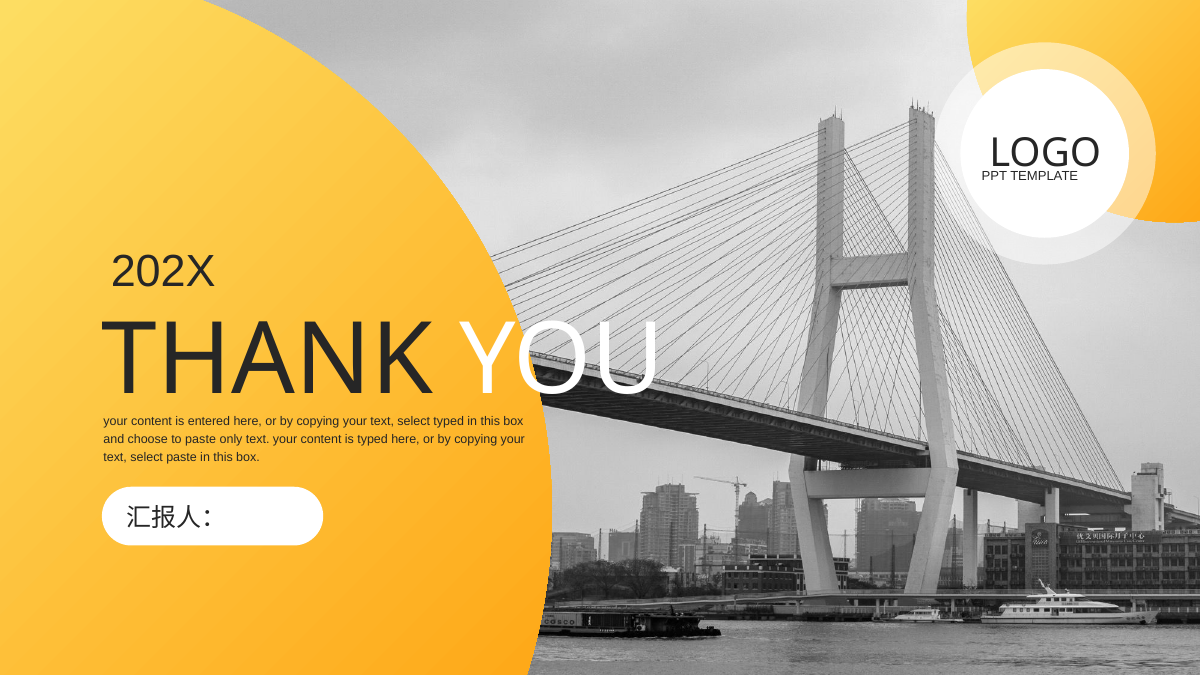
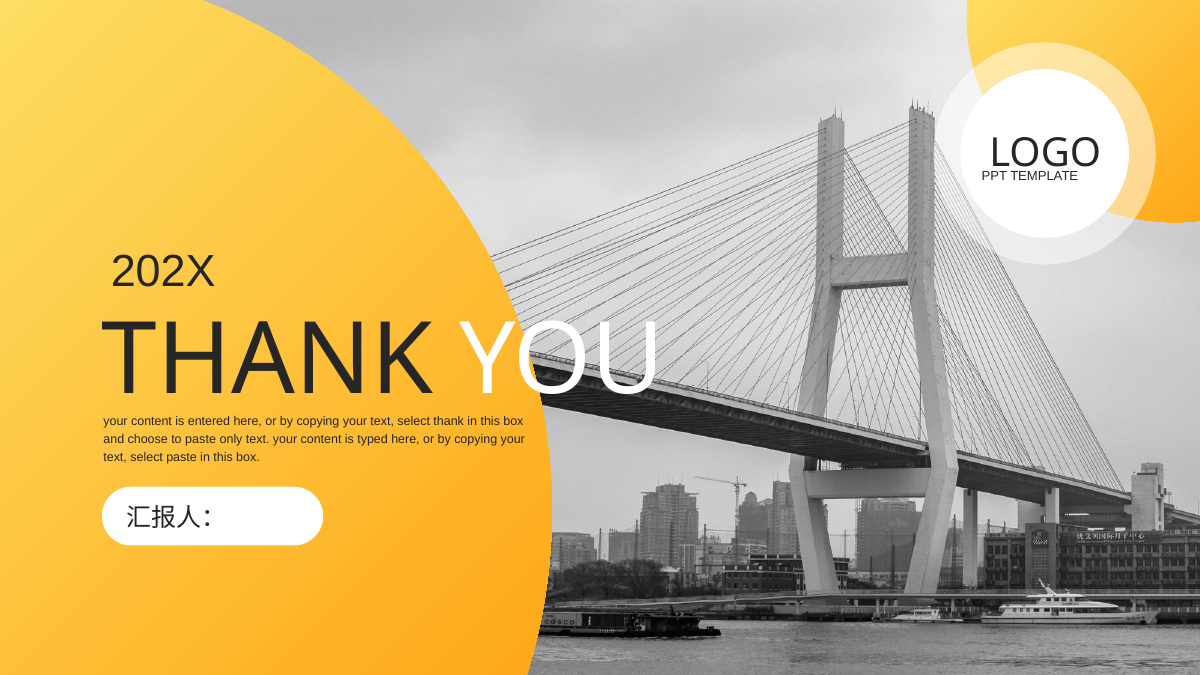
typed: typed -> thank (449, 421)
